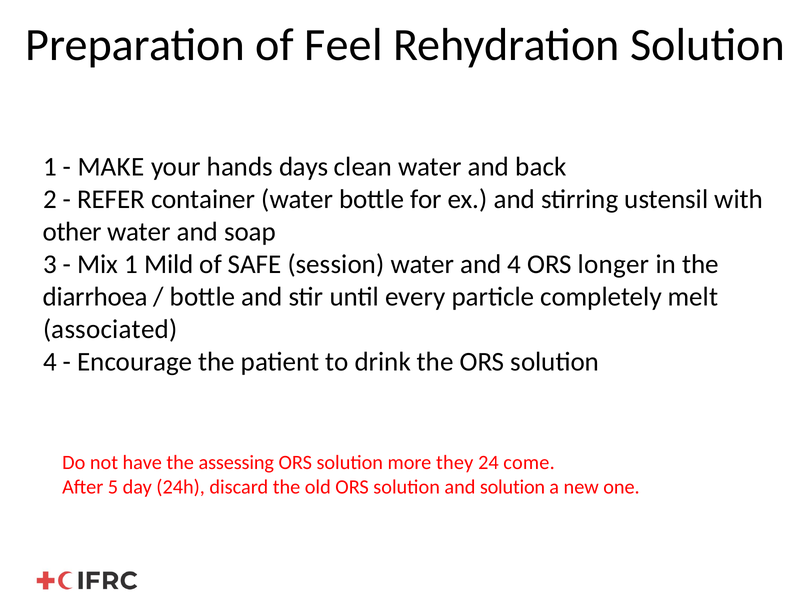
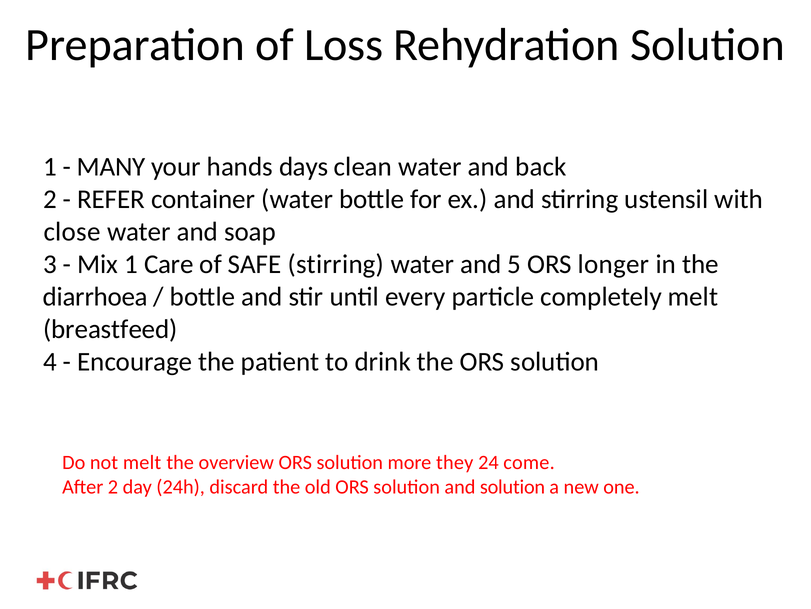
Feel: Feel -> Loss (344, 45)
MAKE: MAKE -> MANY (111, 167)
other: other -> close (72, 231)
Mild: Mild -> Care (169, 264)
SAFE session: session -> stirring (336, 264)
and 4: 4 -> 5 (514, 264)
associated: associated -> breastfeed (110, 329)
not have: have -> melt (142, 462)
assessing: assessing -> overview (236, 462)
After 5: 5 -> 2 (113, 486)
